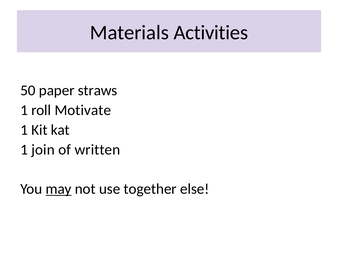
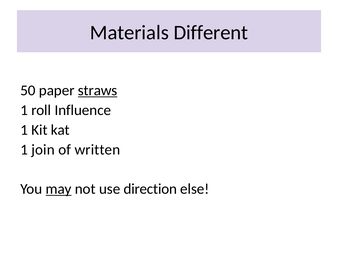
Activities: Activities -> Different (211, 33)
straws underline: none -> present (98, 91)
Motivate: Motivate -> Influence (83, 110)
together: together -> direction (150, 189)
